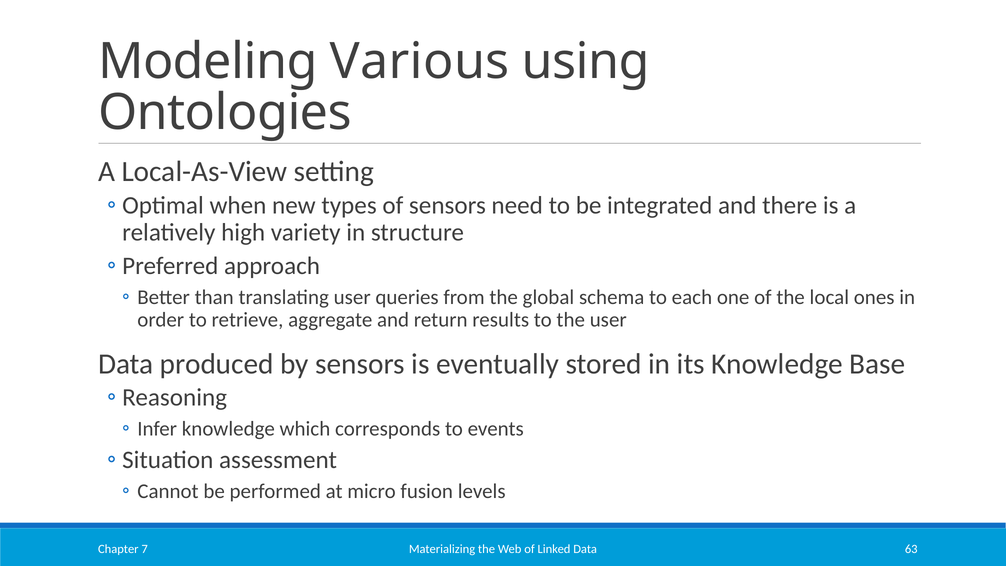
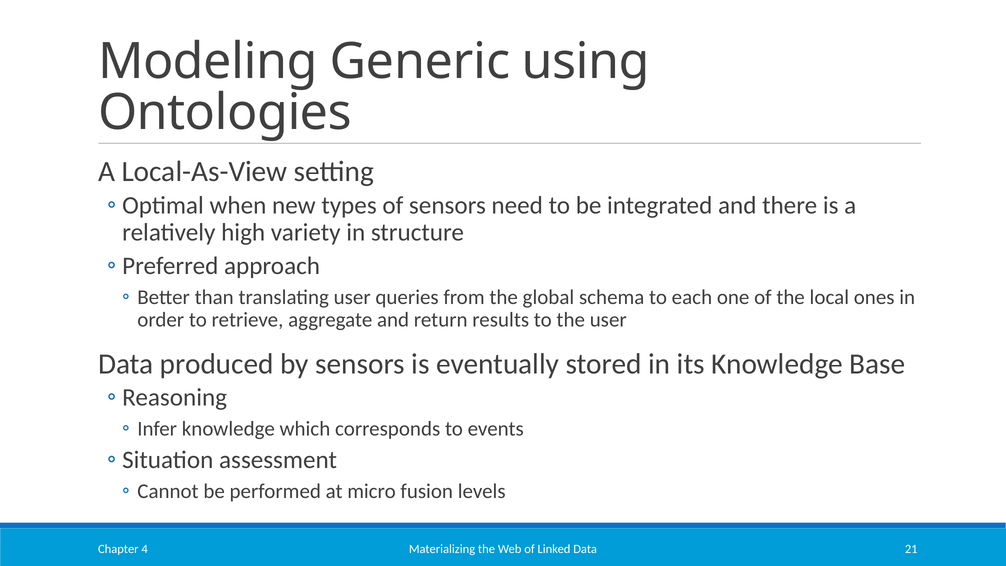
Various: Various -> Generic (420, 61)
63: 63 -> 21 (911, 549)
7: 7 -> 4 (145, 549)
